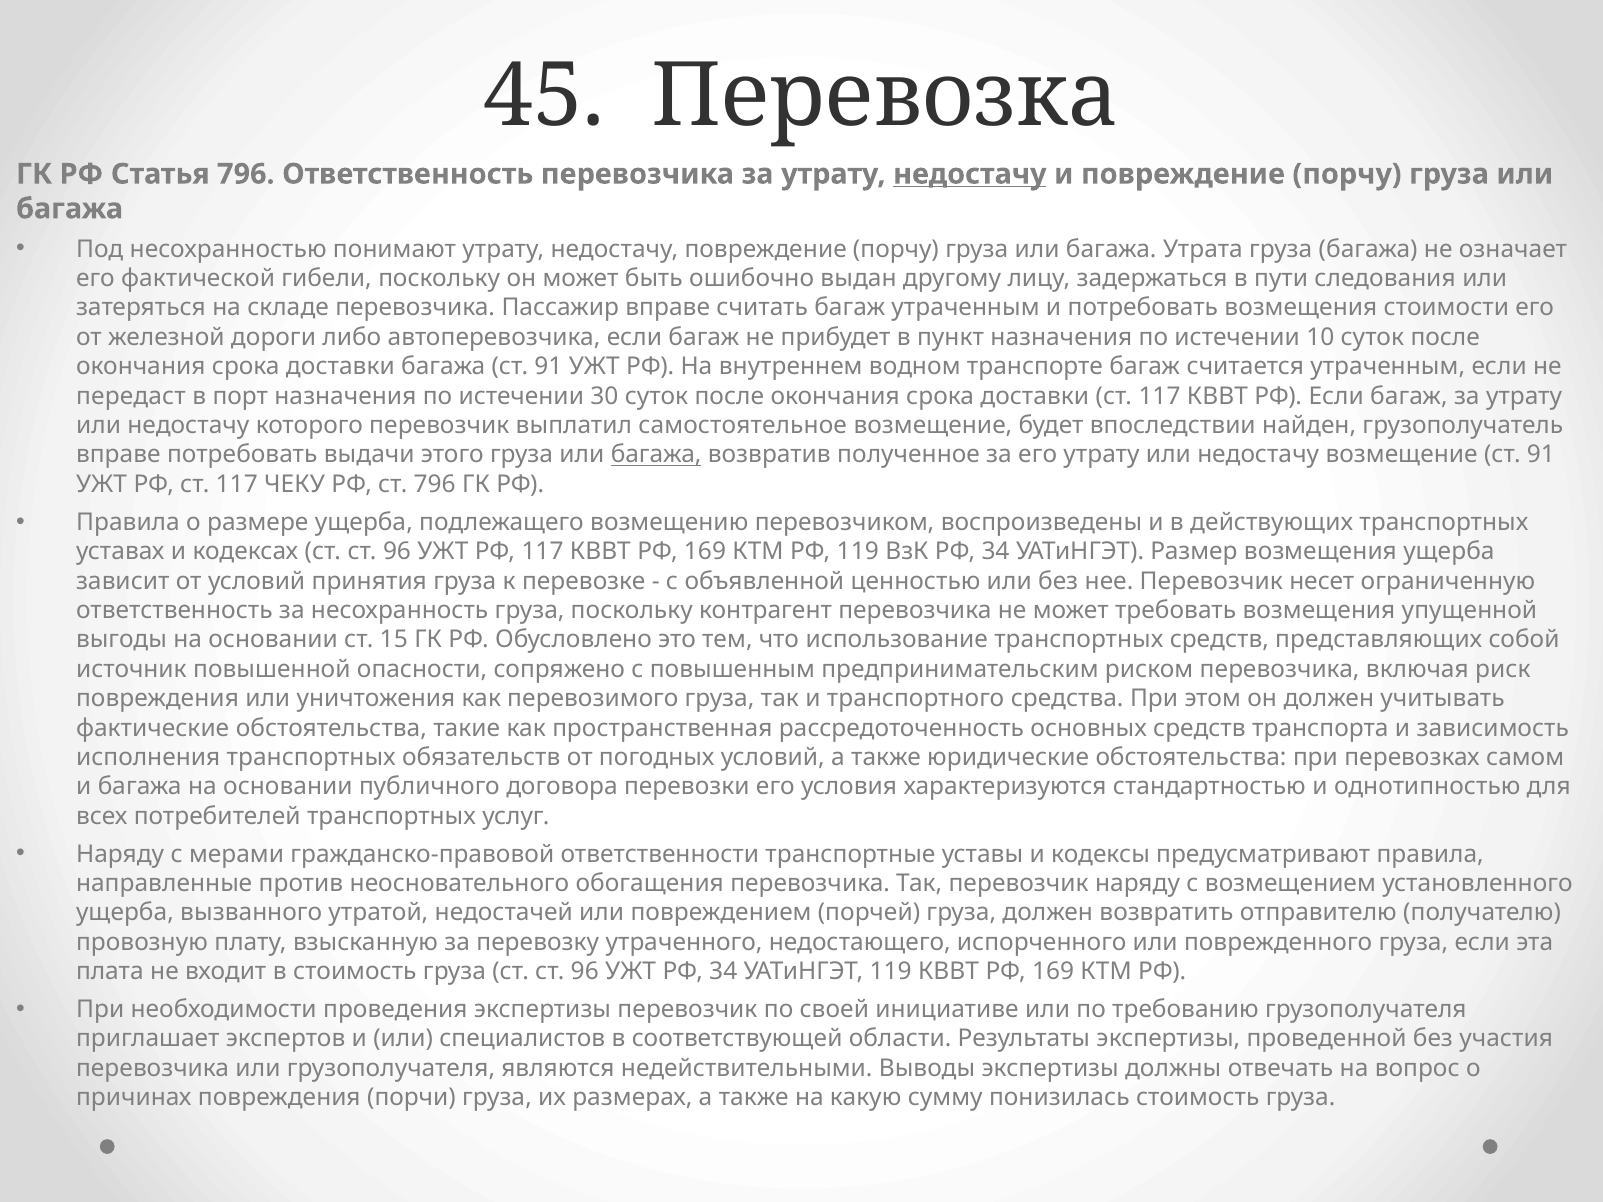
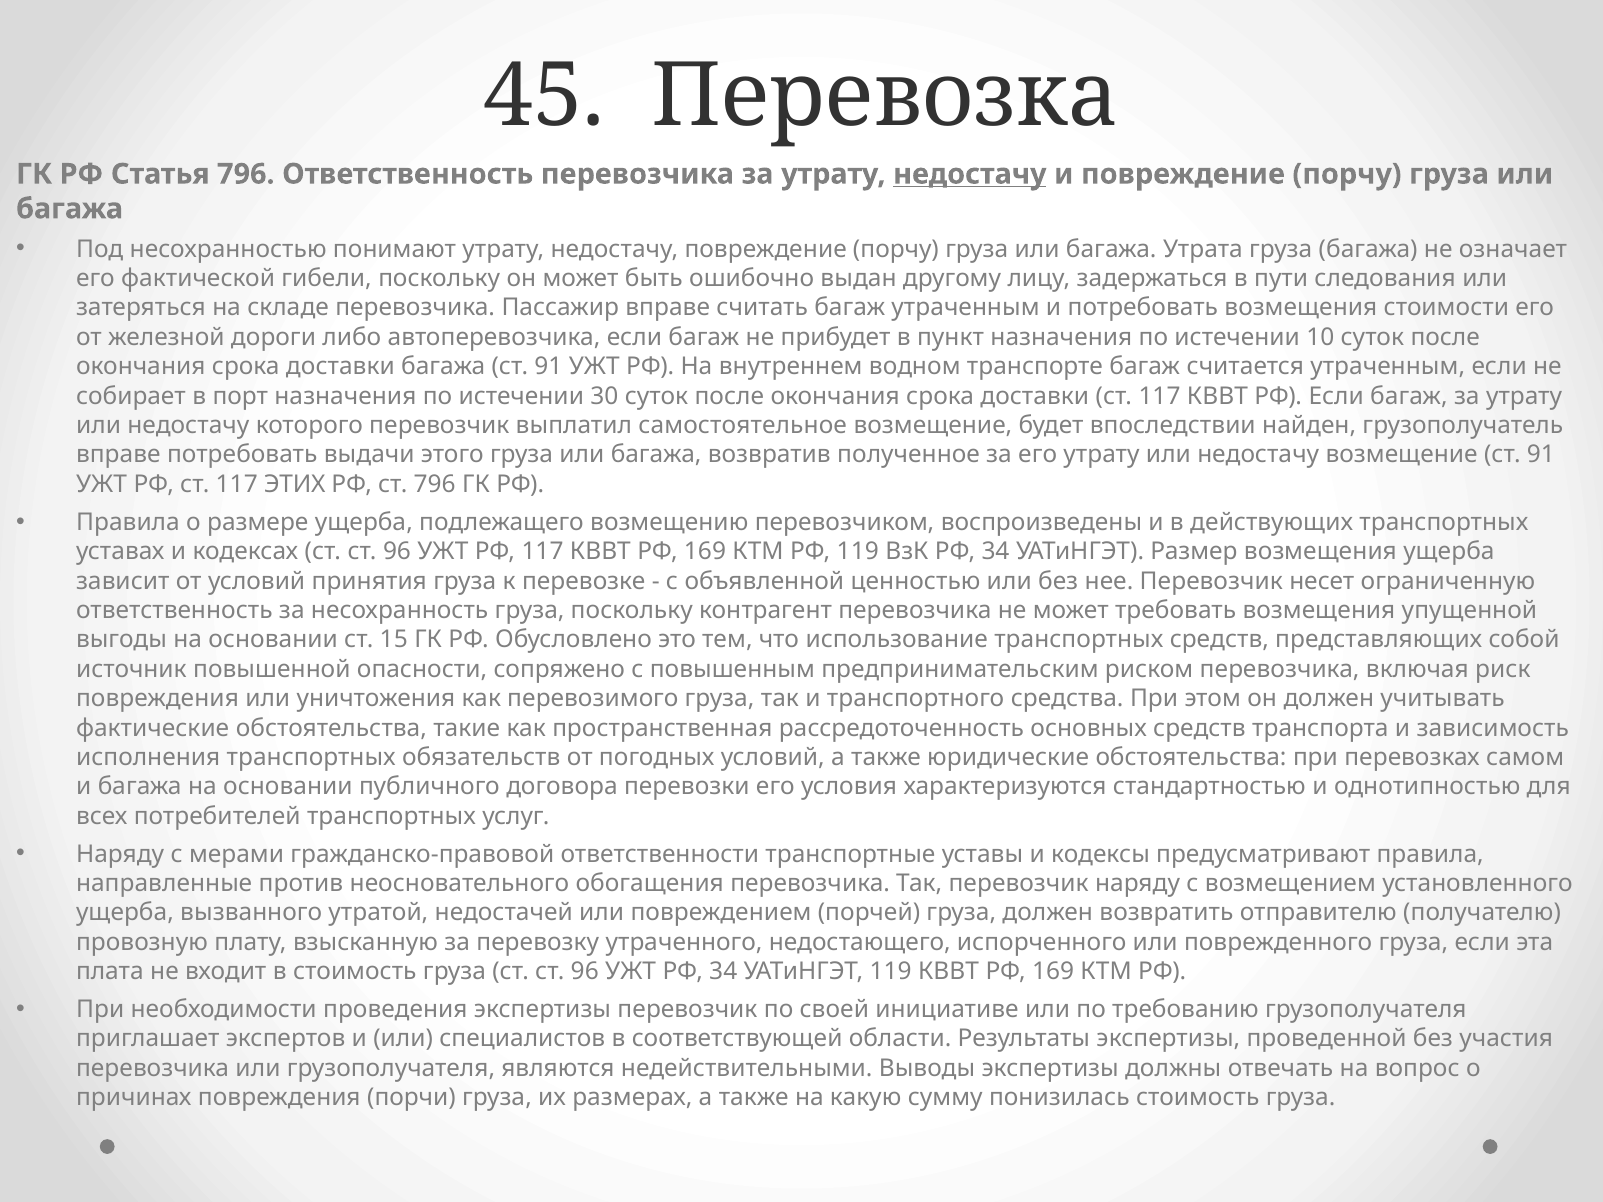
передаст: передаст -> собирает (131, 396)
багажа underline: present -> none (656, 455)
ЧЕКУ: ЧЕКУ -> ЭТИХ (295, 484)
